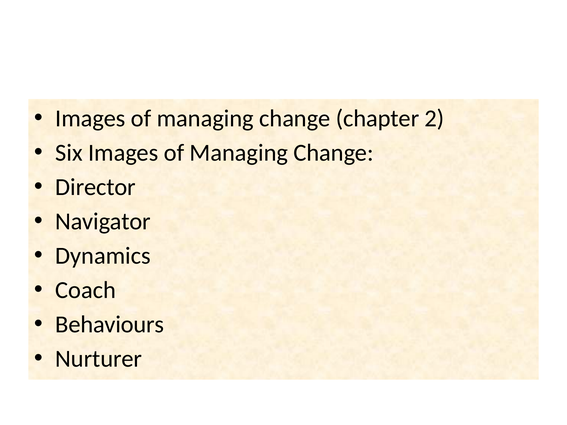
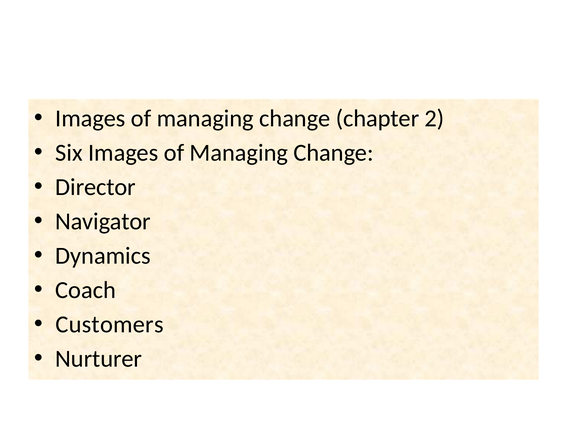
Behaviours: Behaviours -> Customers (110, 325)
